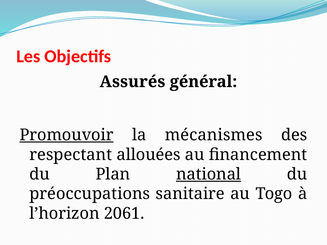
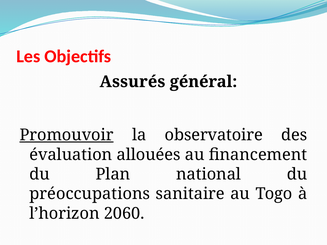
mécanismes: mécanismes -> observatoire (214, 135)
respectant: respectant -> évaluation (71, 155)
national underline: present -> none (209, 174)
2061: 2061 -> 2060 (124, 214)
